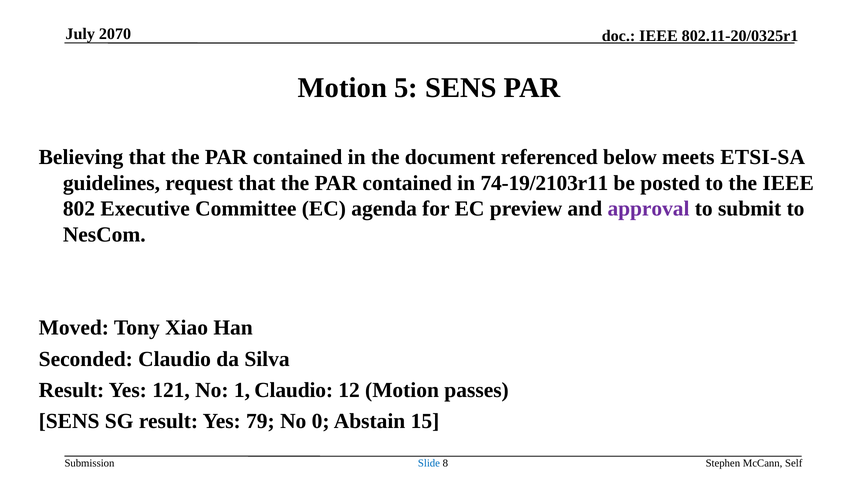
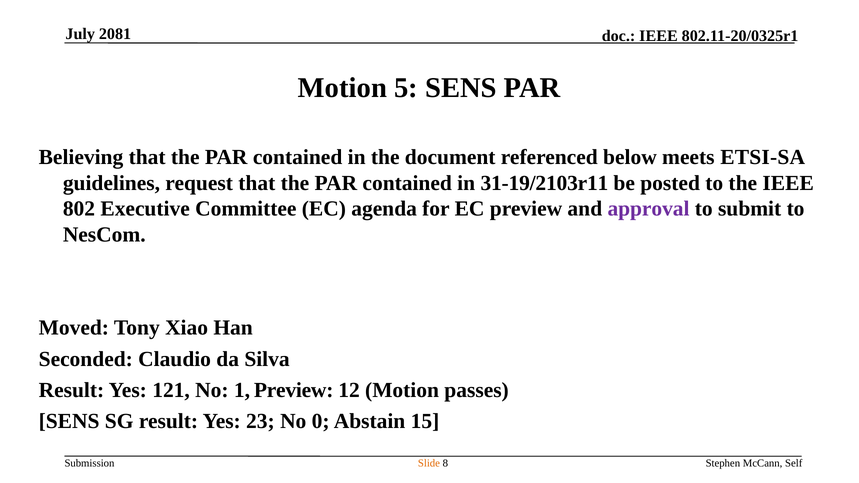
2070: 2070 -> 2081 (115, 34)
74-19/2103r11: 74-19/2103r11 -> 31-19/2103r11 (544, 183)
1 Claudio: Claudio -> Preview (294, 390)
79: 79 -> 23 (260, 421)
Slide colour: blue -> orange (429, 463)
